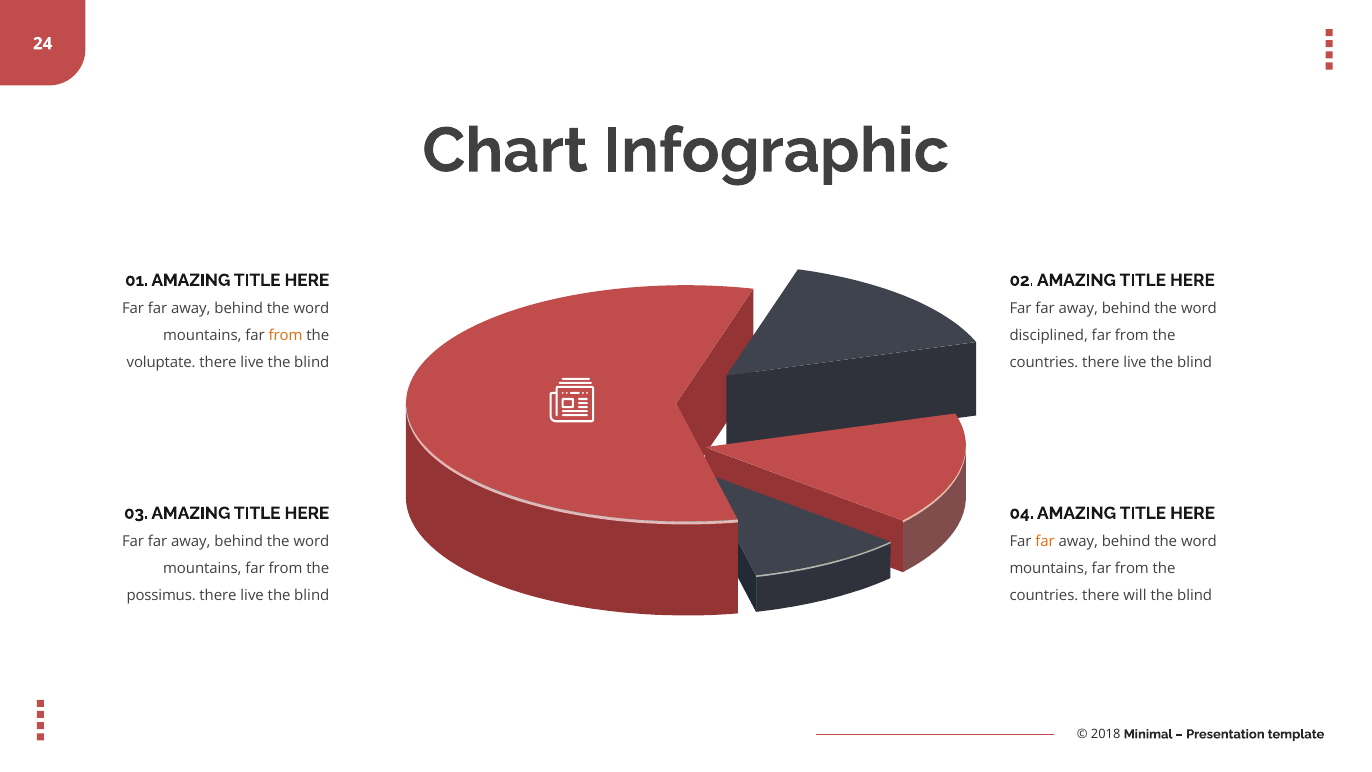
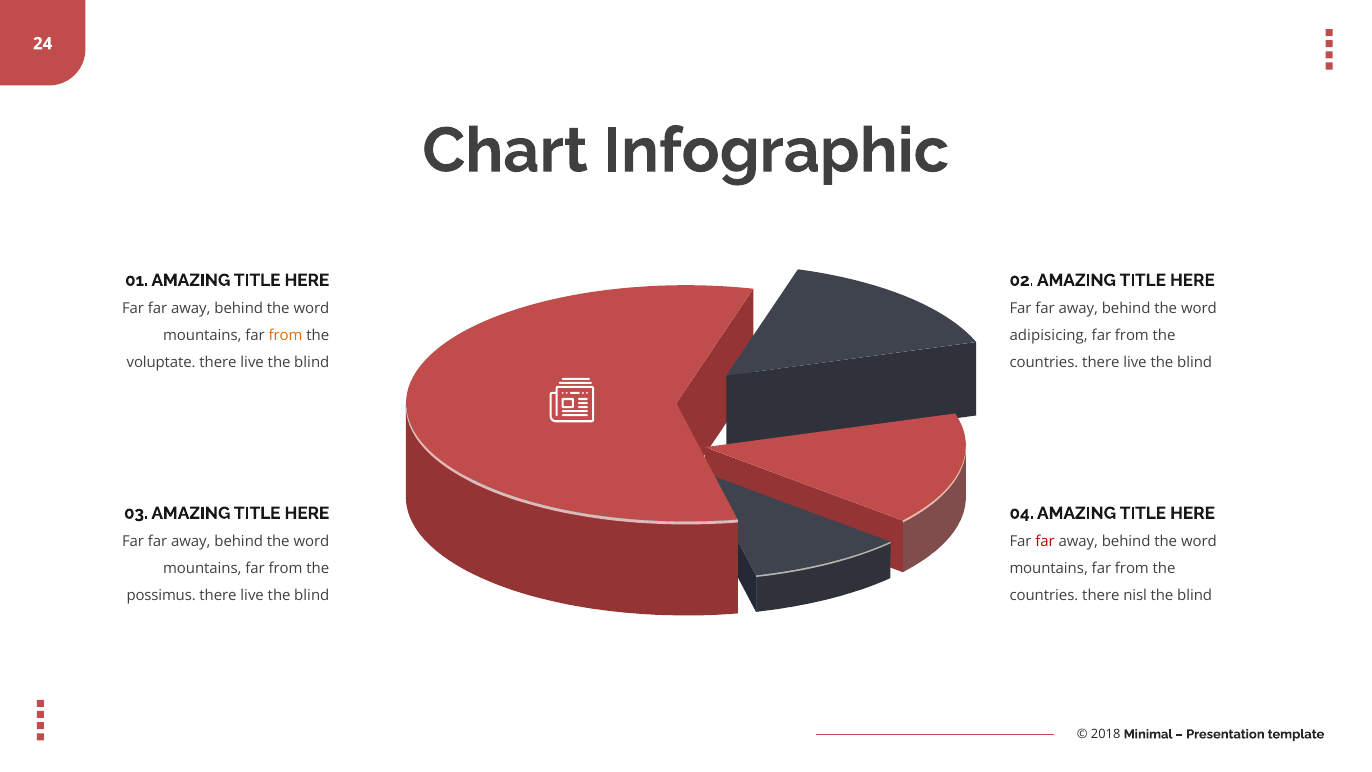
disciplined: disciplined -> adipisicing (1049, 335)
far colour: orange -> red (1045, 541)
will: will -> nisl (1135, 595)
